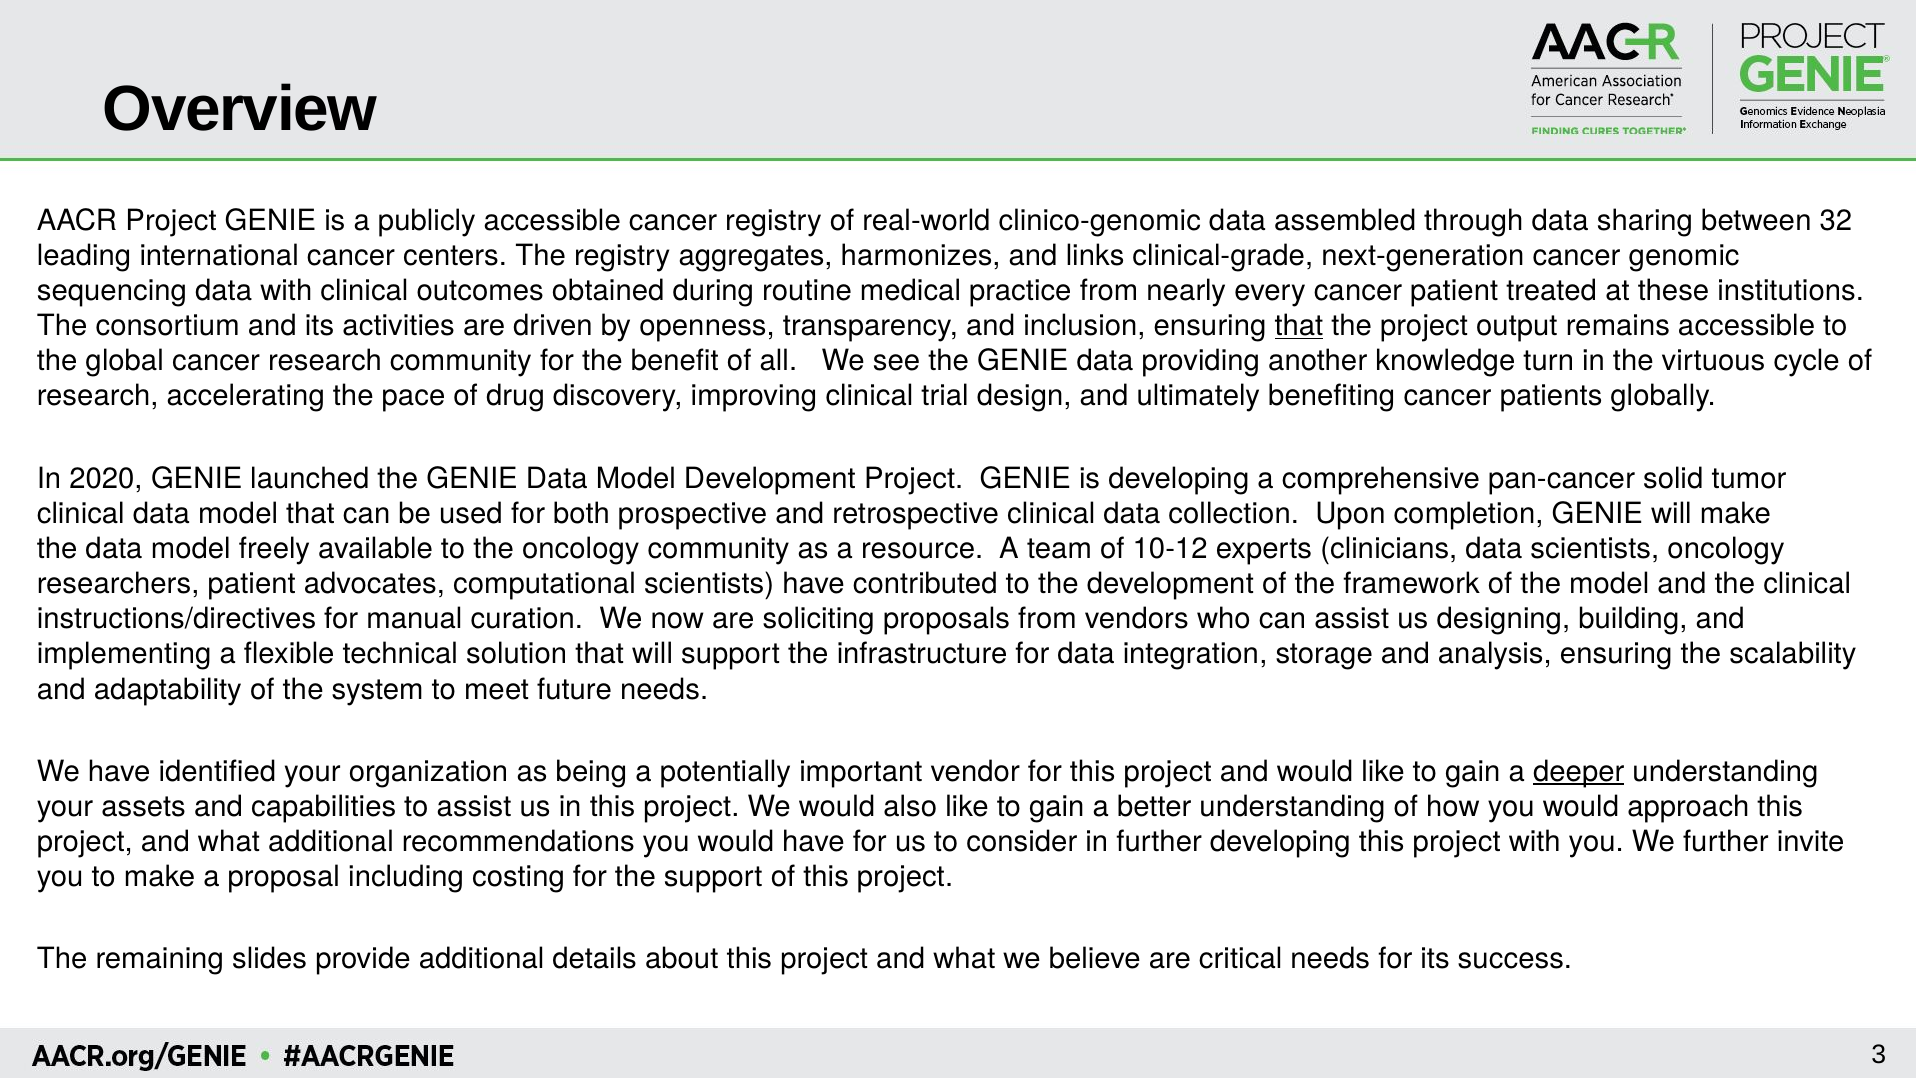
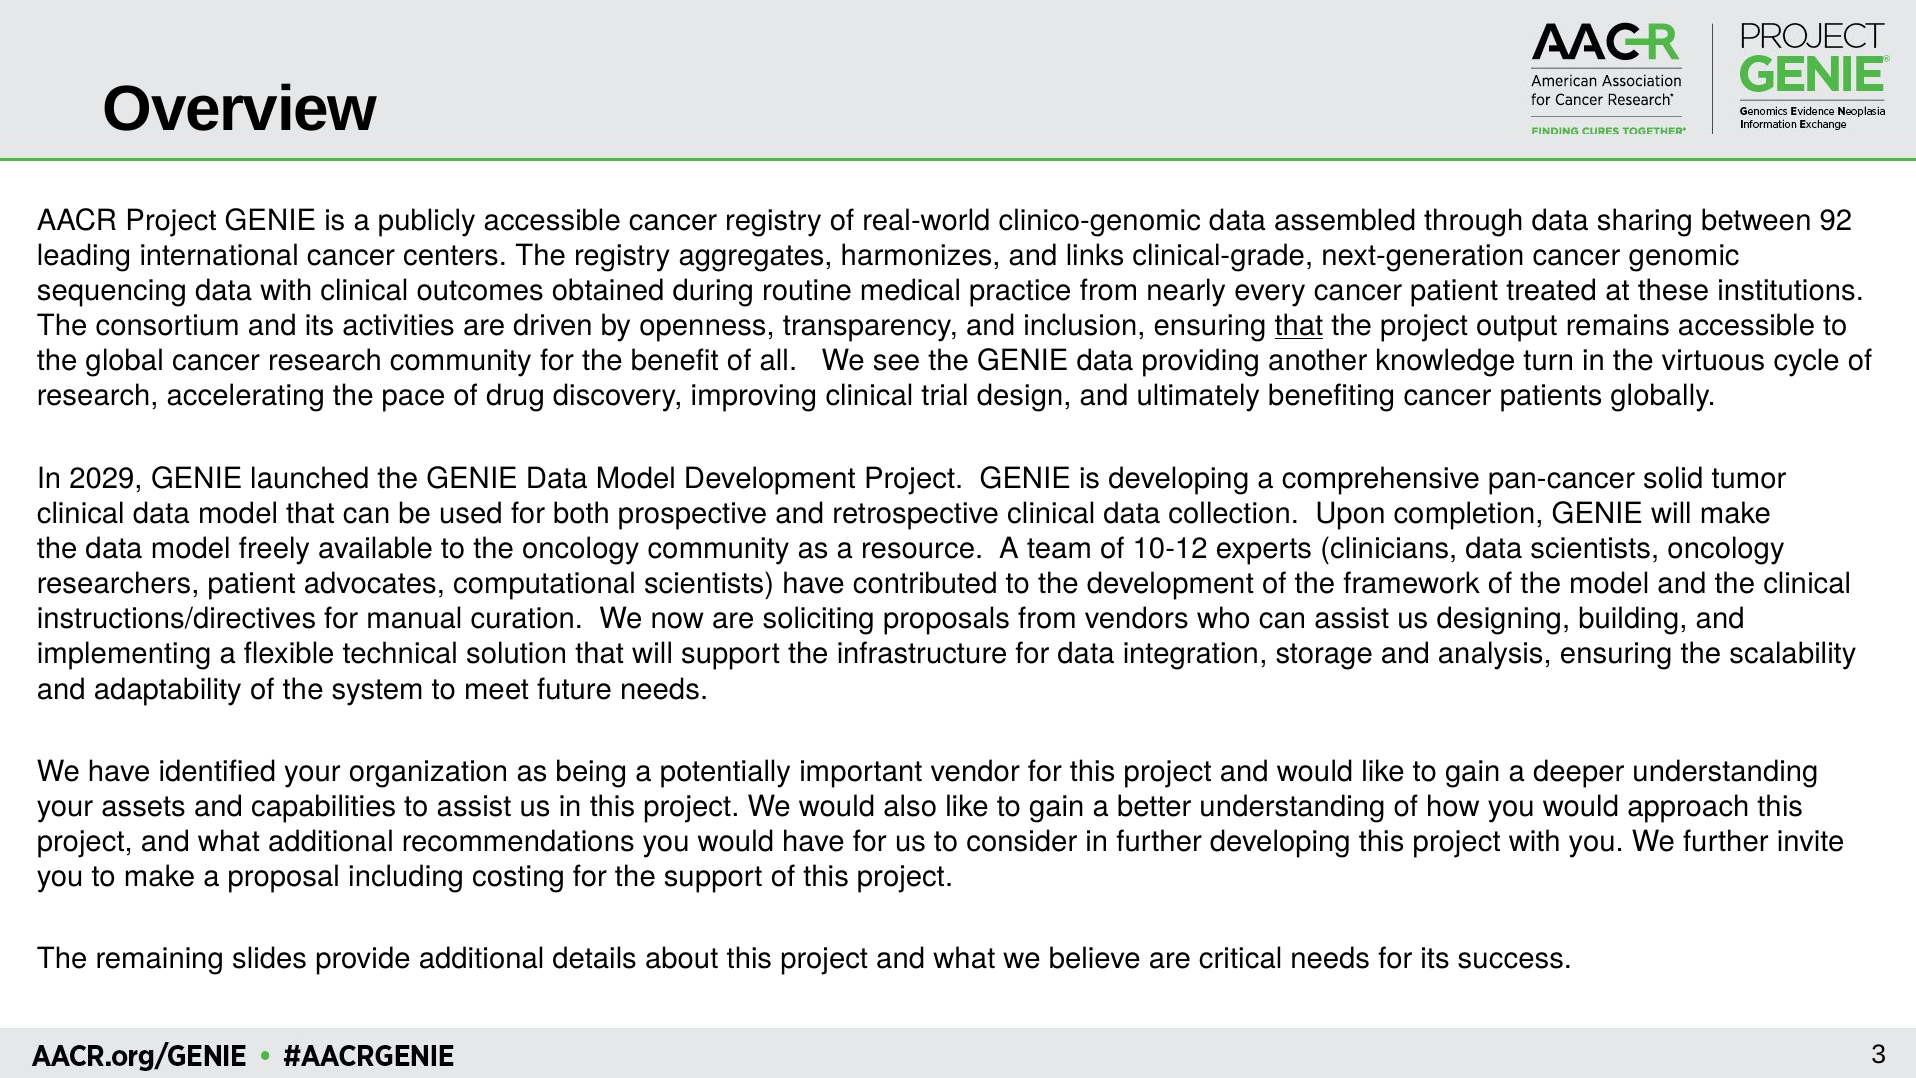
32: 32 -> 92 (1836, 220)
2020: 2020 -> 2029 (106, 478)
deeper underline: present -> none (1579, 771)
